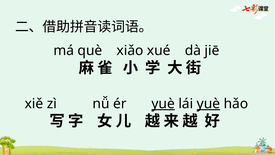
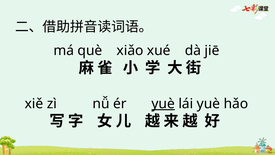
yuè underline: present -> none (208, 104)
